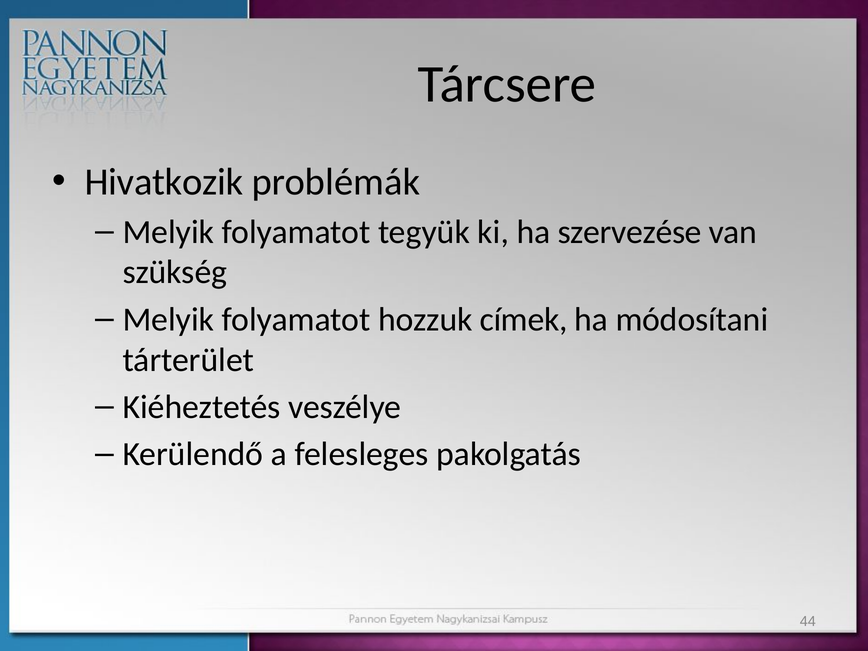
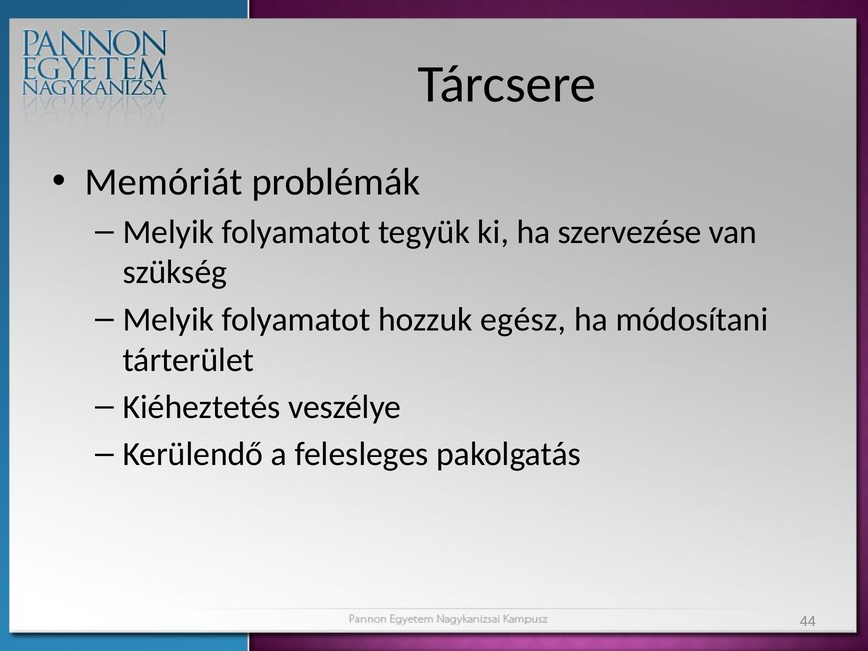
Hivatkozik: Hivatkozik -> Memóriát (164, 182)
címek: címek -> egész (523, 320)
